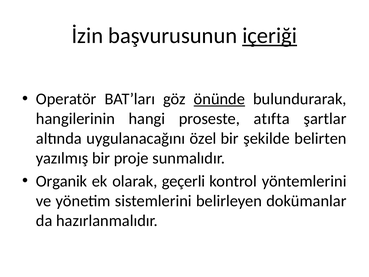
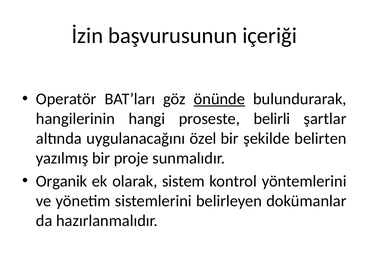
içeriği underline: present -> none (270, 36)
atıfta: atıfta -> belirli (272, 119)
geçerli: geçerli -> sistem (184, 181)
